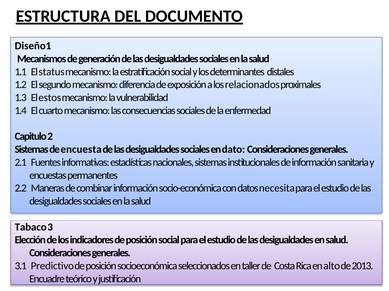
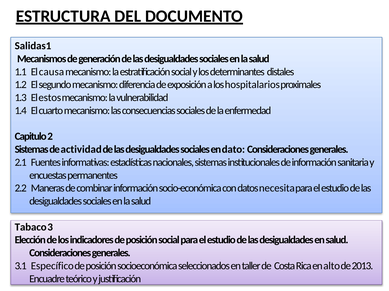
Diseño1: Diseño1 -> Salidas1 (33, 46)
status: status -> causa (51, 72)
relacionados: relacionados -> hospitalarios (252, 85)
encuesta: encuesta -> actividad (81, 150)
Predictivo: Predictivo -> Específico (52, 266)
